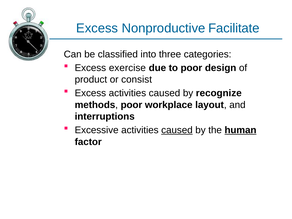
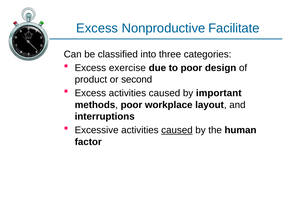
consist: consist -> second (137, 80)
recognize: recognize -> important (219, 93)
human underline: present -> none (240, 130)
